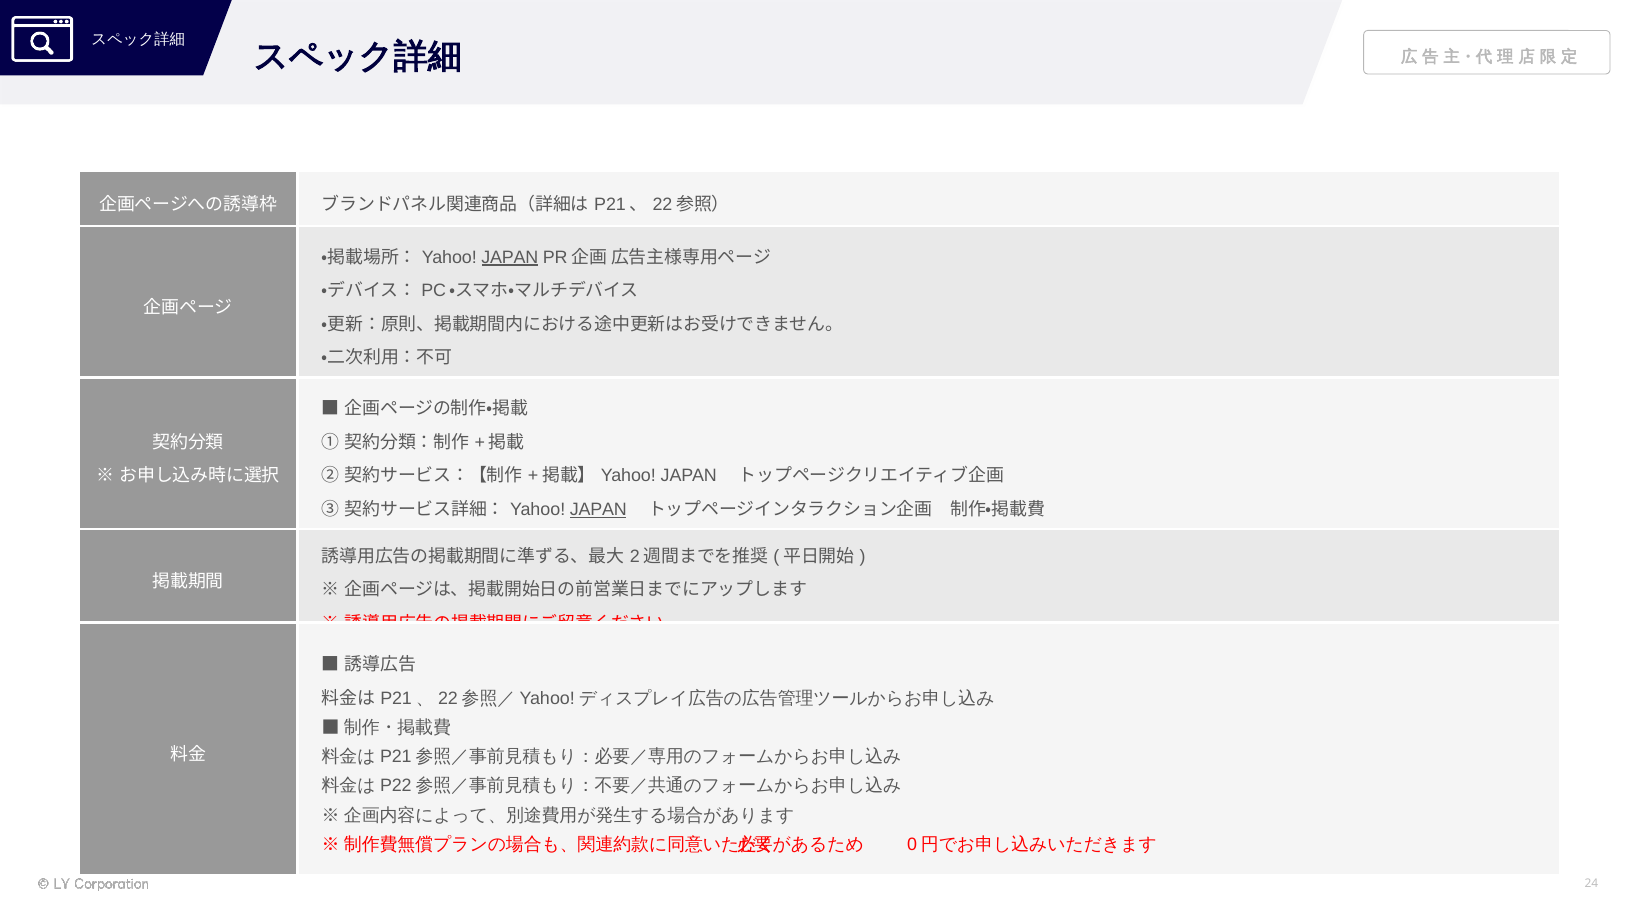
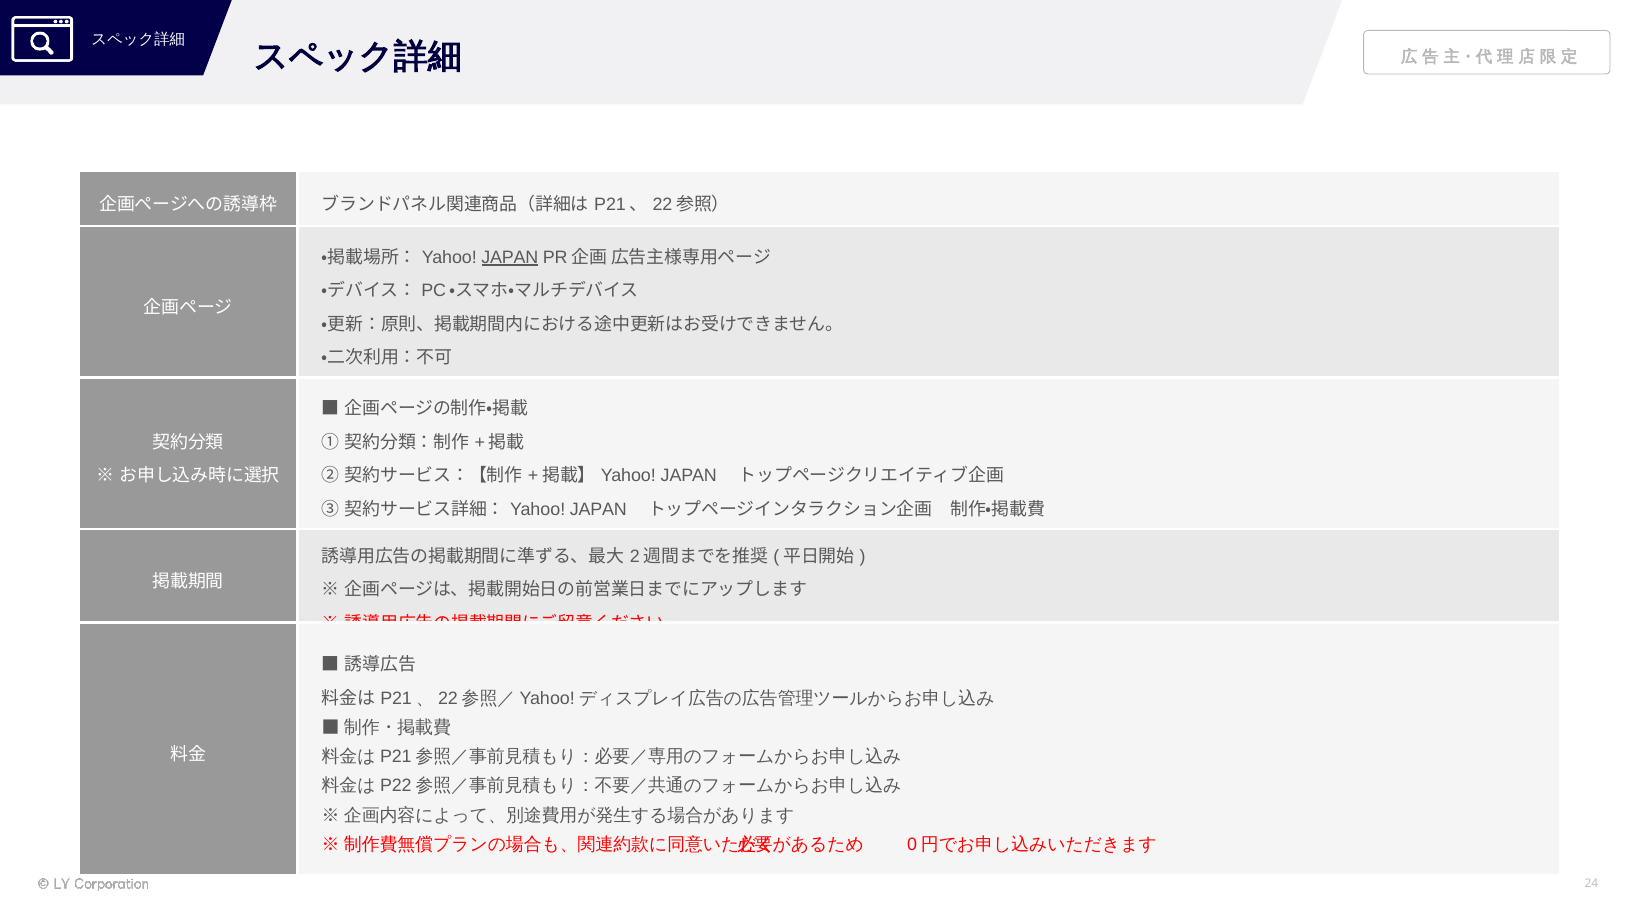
JAPAN underline: present -> none (598, 509)
